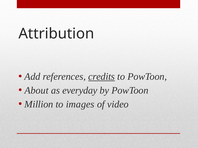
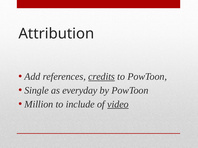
About: About -> Single (37, 91)
images: images -> include (80, 105)
video underline: none -> present (118, 105)
